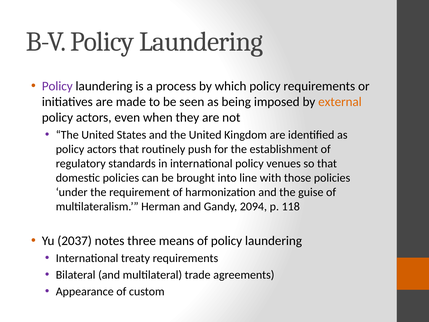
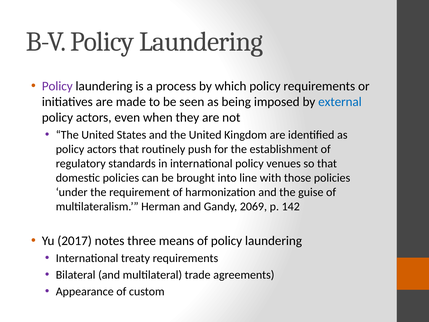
external colour: orange -> blue (340, 102)
2094: 2094 -> 2069 (253, 206)
118: 118 -> 142 (291, 206)
2037: 2037 -> 2017 (75, 241)
